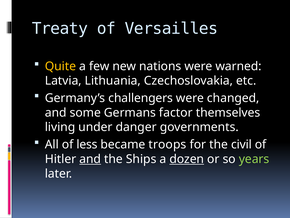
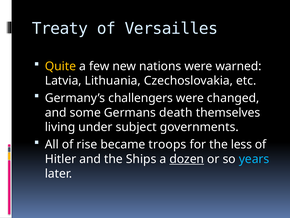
factor: factor -> death (176, 112)
danger: danger -> subject (136, 127)
less: less -> rise (87, 144)
civil: civil -> less (241, 144)
and underline: present -> none (90, 159)
years colour: light green -> light blue (254, 159)
